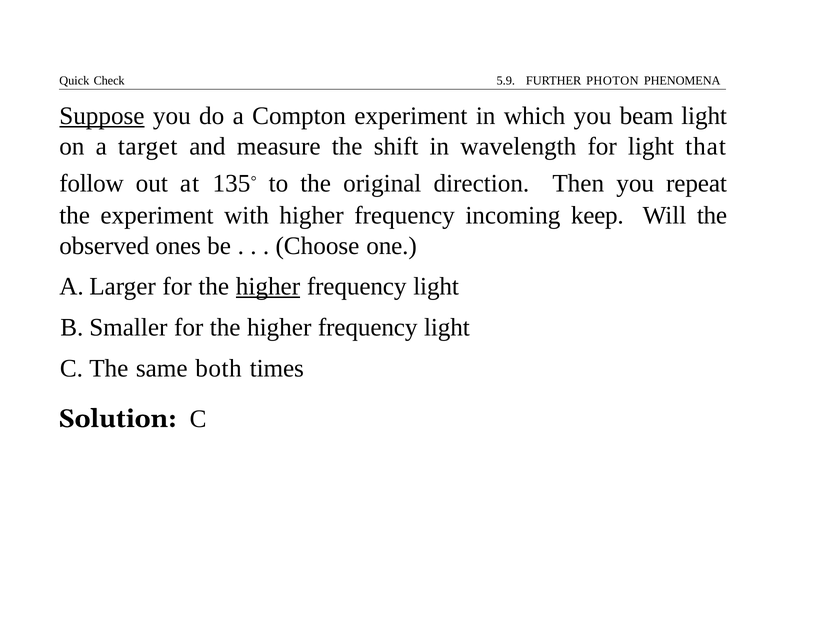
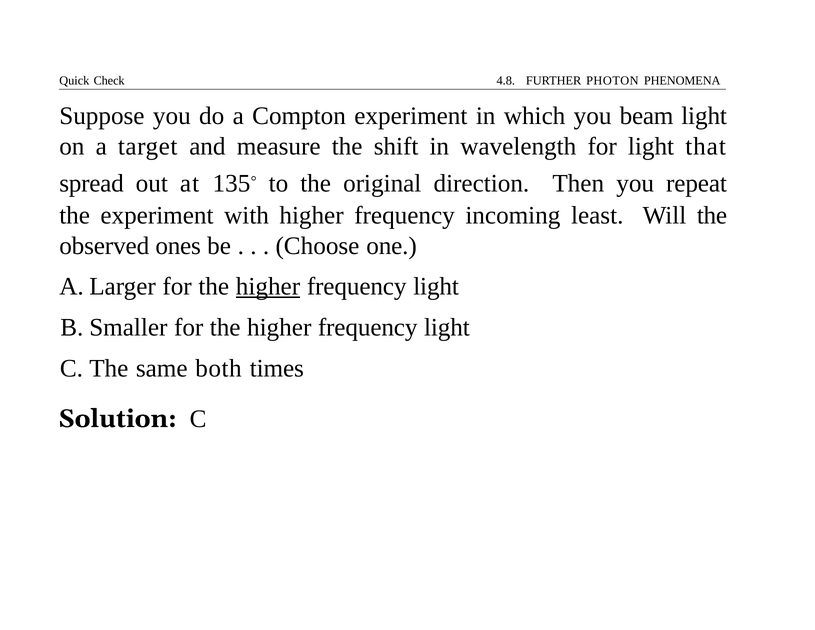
5.9: 5.9 -> 4.8 (506, 80)
Suppose underline: present -> none (102, 116)
follow: follow -> spread (92, 184)
keep: keep -> least (597, 215)
